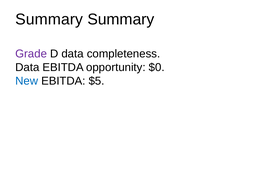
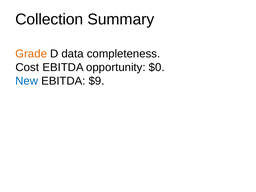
Summary: Summary -> Collection (49, 19)
Grade colour: purple -> orange (31, 54)
Data: Data -> Cost (27, 67)
$5: $5 -> $9 (97, 81)
